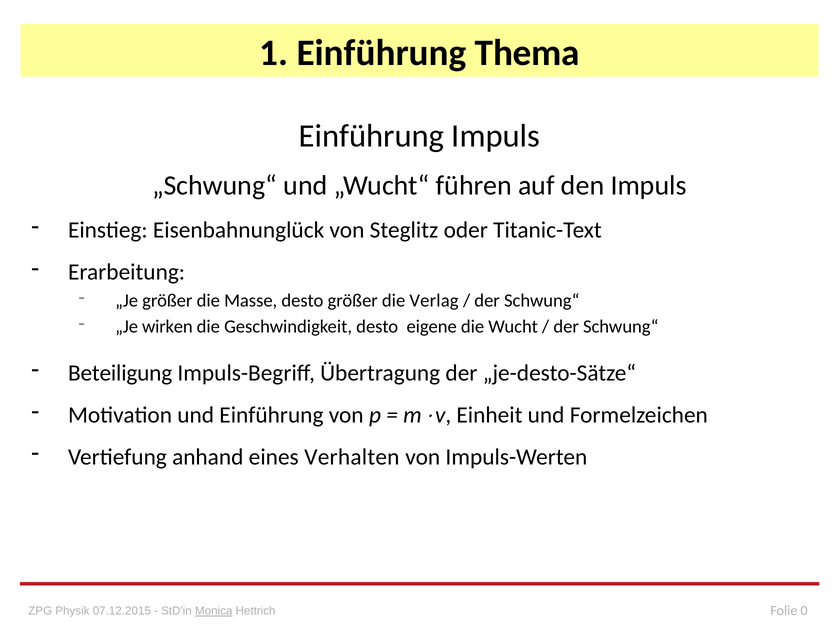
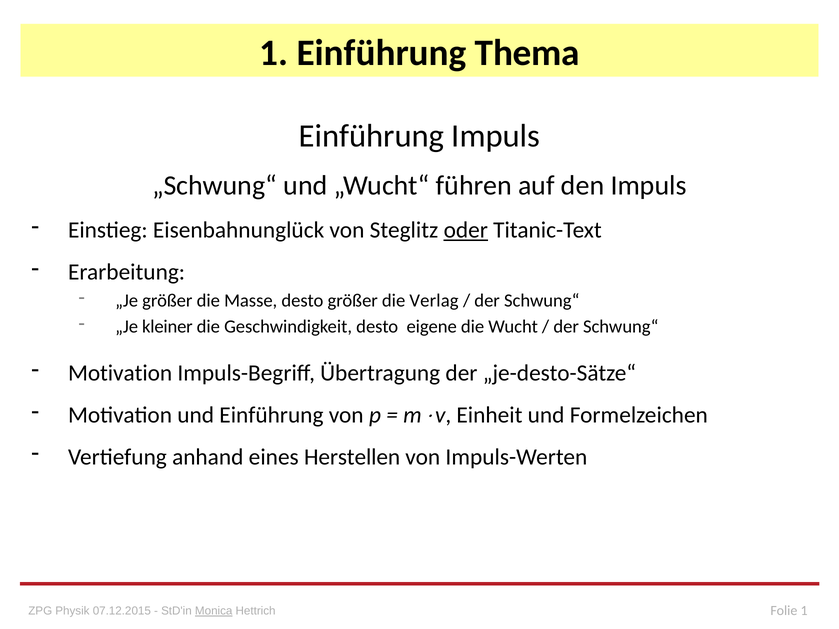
oder underline: none -> present (466, 230)
wirken: wirken -> kleiner (167, 327)
Beteiligung: Beteiligung -> Motivation (120, 373)
Verhalten: Verhalten -> Herstellen (352, 457)
Folie 0: 0 -> 1 (804, 611)
